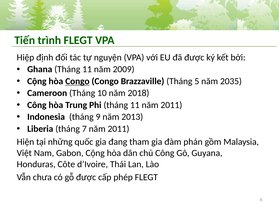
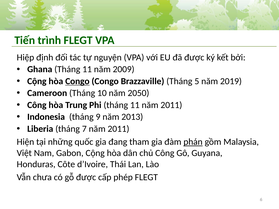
2035: 2035 -> 2019 (231, 81)
2018: 2018 -> 2050 (138, 93)
phán underline: none -> present (193, 142)
